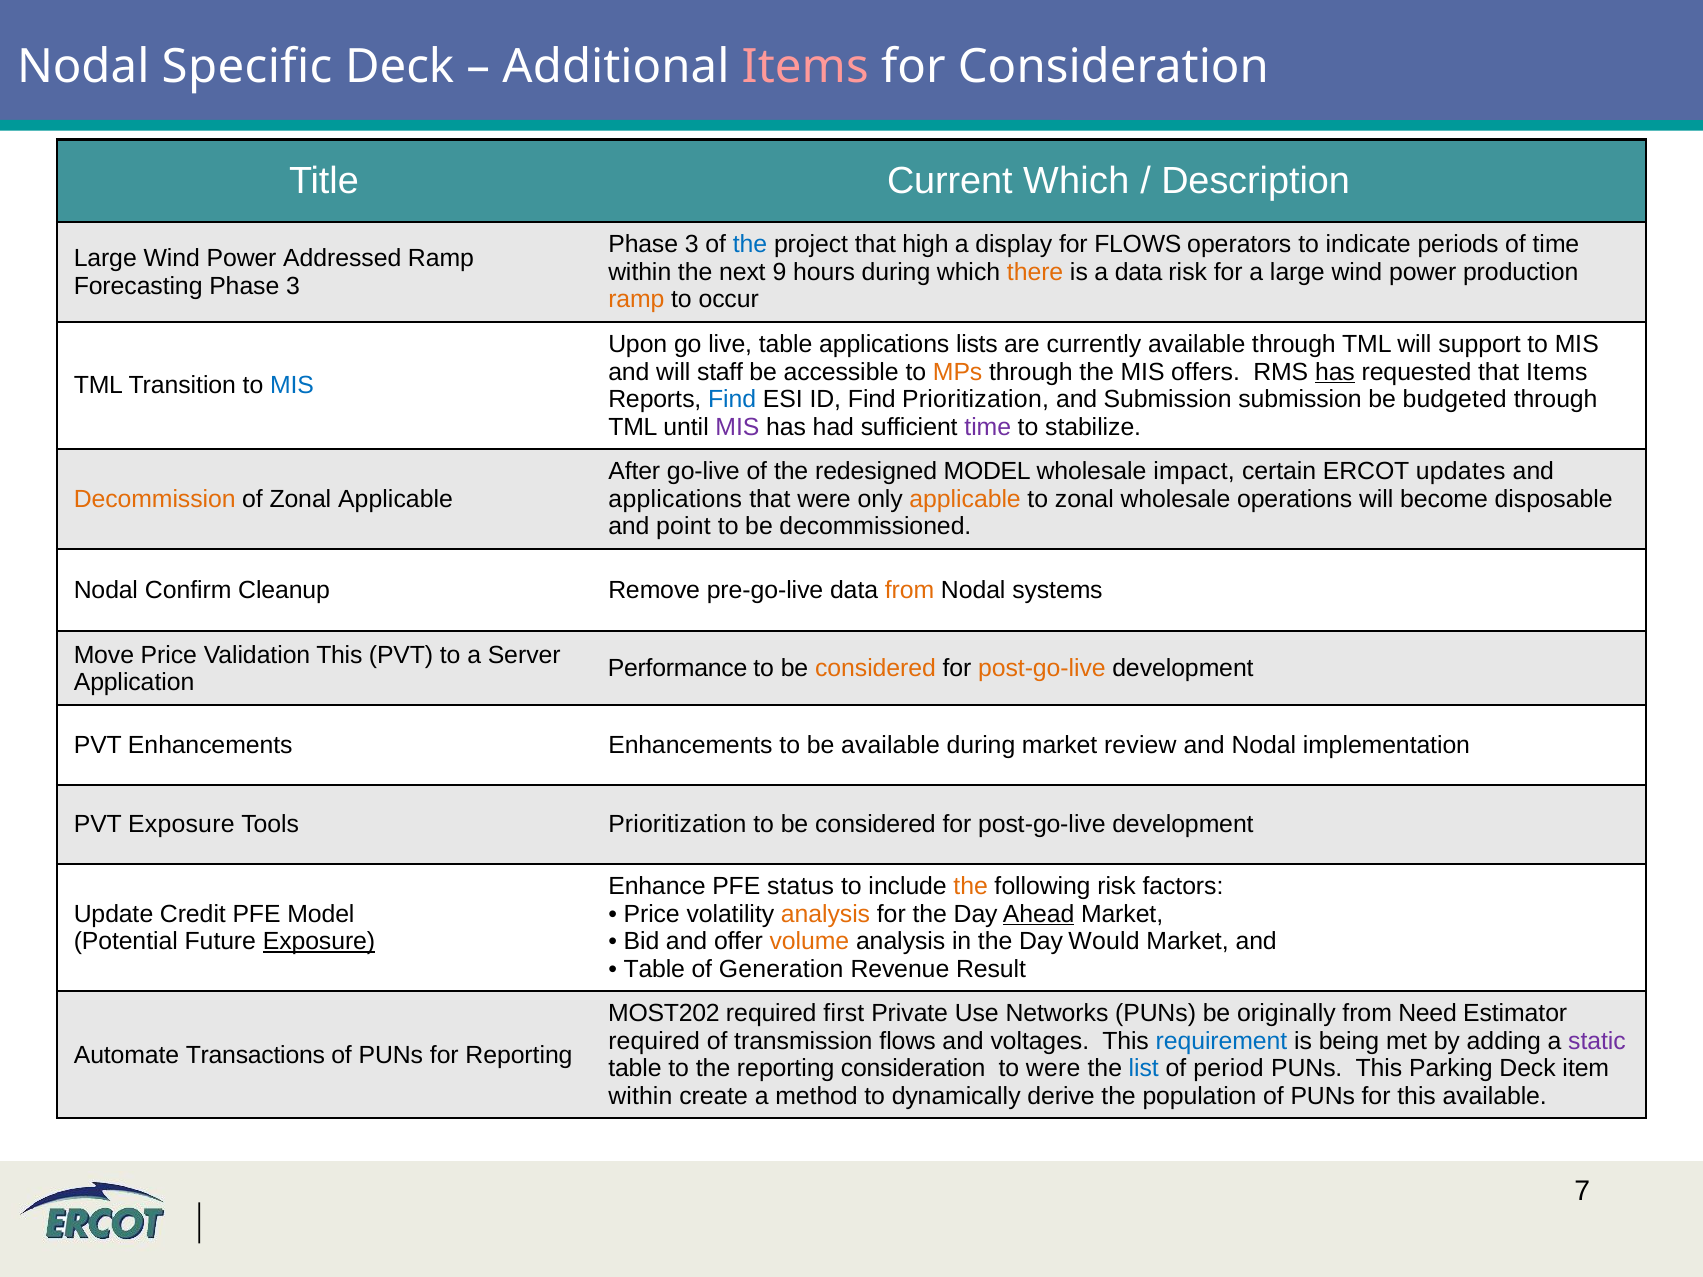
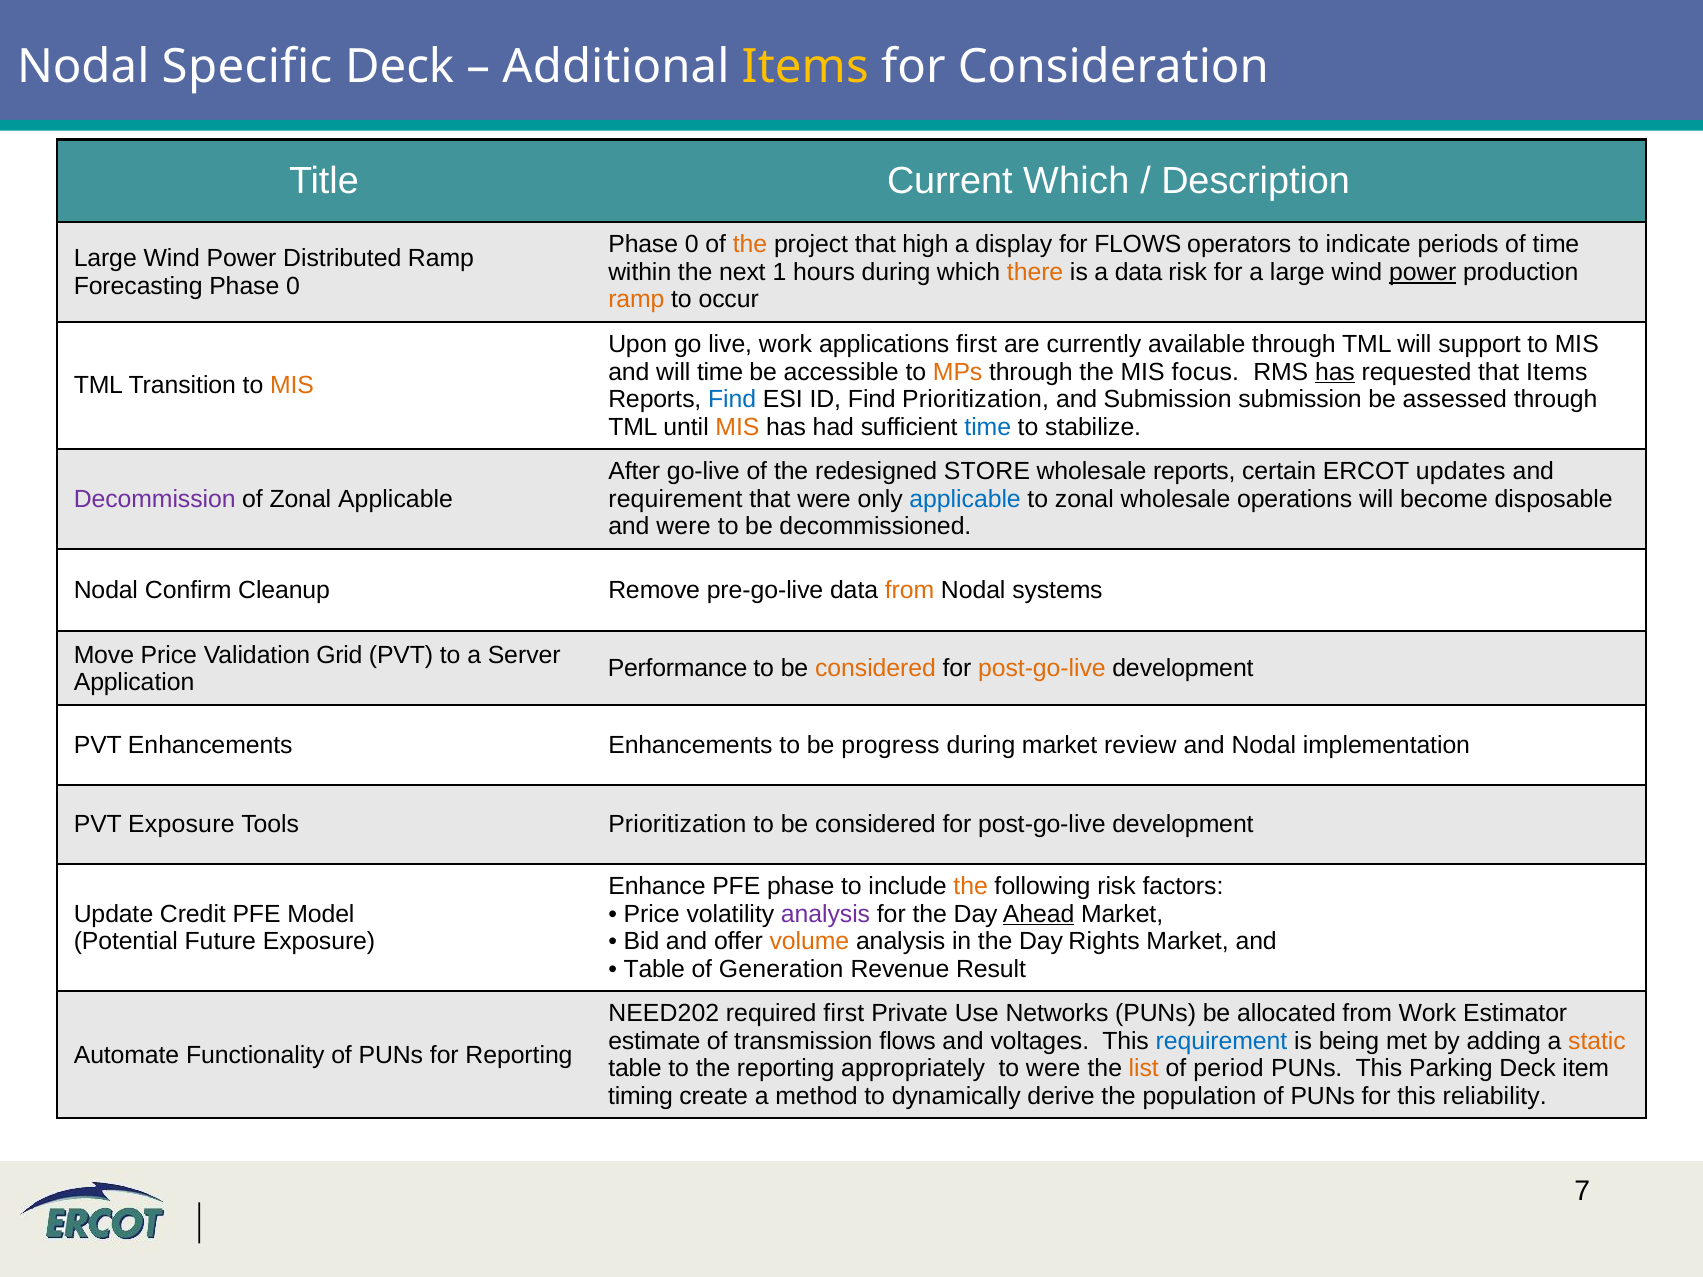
Items colour: pink -> yellow (805, 67)
3: 3 -> 0 (692, 245)
the colour: blue -> orange (750, 245)
Addressed: Addressed -> Distributed (342, 258)
9: 9 -> 1 (779, 272)
power underline: none -> present (1423, 272)
Forecasting Phase 3: 3 -> 0 (293, 286)
live table: table -> work (785, 344)
applications lists: lists -> first (977, 344)
will staff: staff -> time (720, 372)
offers: offers -> focus (1205, 372)
MIS colour: blue -> orange (292, 386)
budgeted: budgeted -> assessed (1455, 400)
MIS colour: purple -> orange (737, 427)
time colour: purple -> blue (988, 427)
redesigned MODEL: MODEL -> STORE (987, 472)
wholesale impact: impact -> reports (1194, 472)
Decommission colour: orange -> purple (155, 499)
applications: applications -> requirement (675, 499)
applicable colour: orange -> blue (965, 499)
and point: point -> were (684, 527)
Validation This: This -> Grid (339, 655)
be available: available -> progress (890, 746)
PFE status: status -> phase (801, 886)
analysis colour: orange -> purple (826, 914)
Exposure underline: present -> none (319, 942)
Would: Would -> Rights (1104, 942)
MOST202: MOST202 -> NEED202 (664, 1014)
originally: originally -> allocated (1287, 1014)
from Need: Need -> Work (1427, 1014)
required: required -> estimate (654, 1041)
static colour: purple -> orange (1597, 1041)
Transactions: Transactions -> Functionality (255, 1055)
reporting consideration: consideration -> appropriately (913, 1069)
list colour: blue -> orange (1144, 1069)
within: within -> timing (641, 1096)
this available: available -> reliability (1495, 1096)
